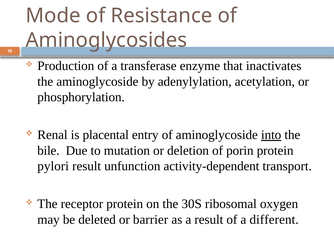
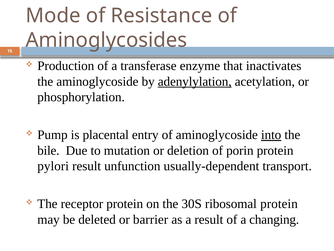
adenylylation underline: none -> present (195, 81)
Renal: Renal -> Pump (52, 135)
activity-dependent: activity-dependent -> usually-dependent (211, 166)
ribosomal oxygen: oxygen -> protein (279, 204)
different: different -> changing (274, 219)
